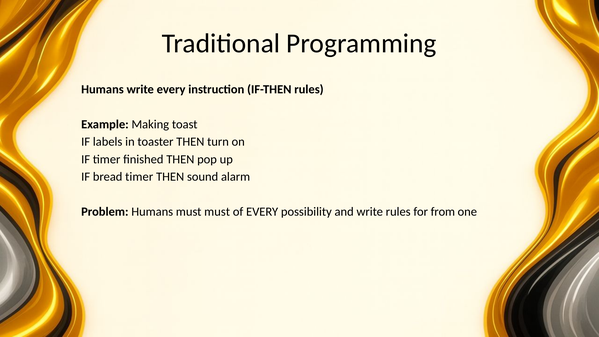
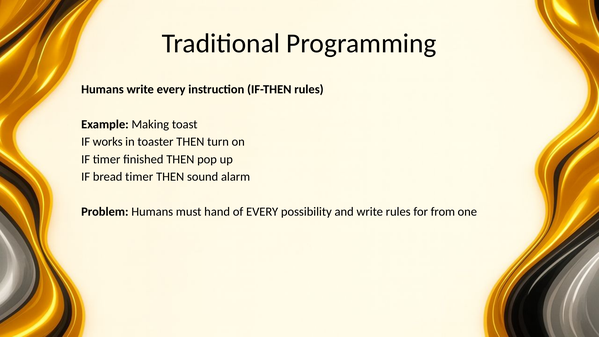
labels: labels -> works (108, 142)
must must: must -> hand (217, 212)
